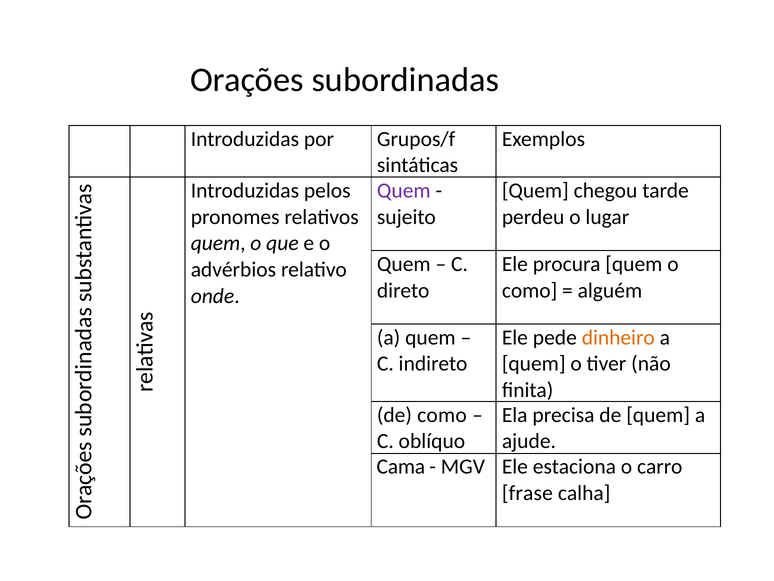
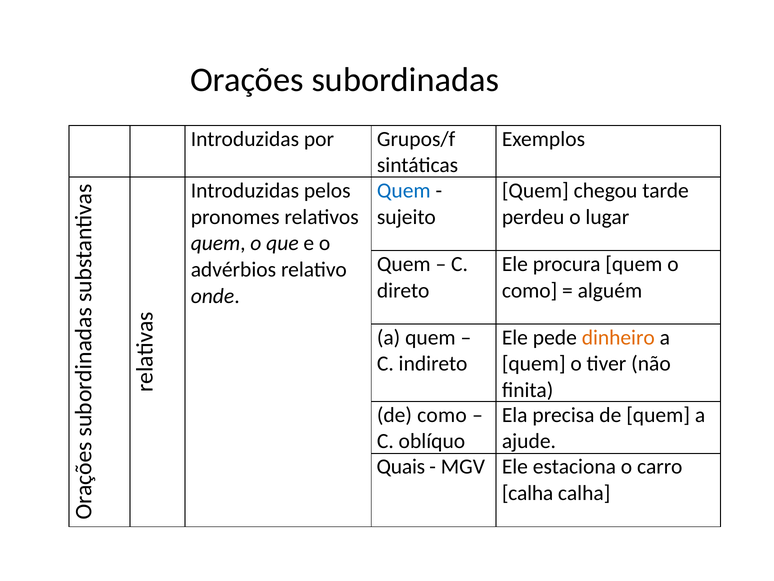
Quem colour: purple -> blue (404, 190)
Cama: Cama -> Quais (401, 466)
frase: frase -> calha (528, 493)
